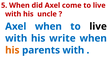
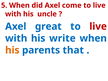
Axel when: when -> great (48, 26)
live colour: black -> red (98, 26)
parents with: with -> that (73, 50)
